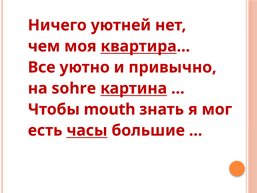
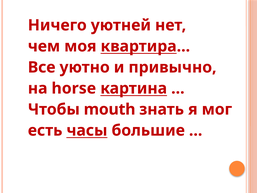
sohre: sohre -> horse (74, 88)
